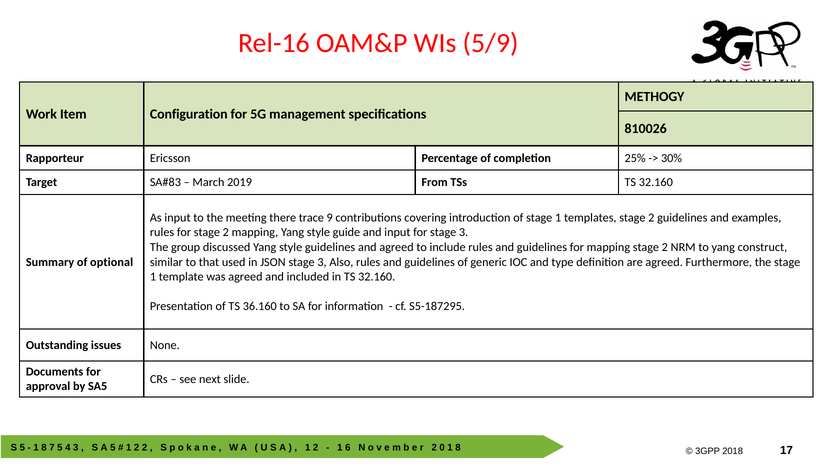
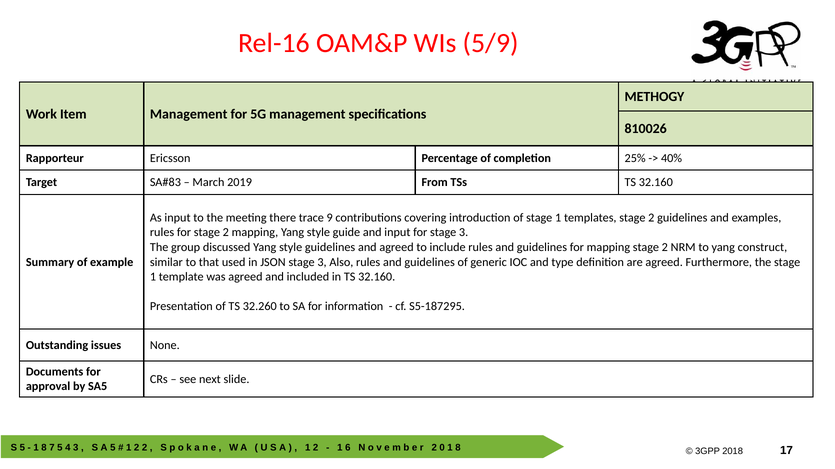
Item Configuration: Configuration -> Management (189, 114)
30%: 30% -> 40% (672, 158)
optional: optional -> example (112, 262)
36.160: 36.160 -> 32.260 (260, 307)
